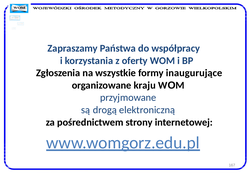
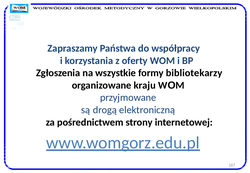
inaugurujące: inaugurujące -> bibliotekarzy (194, 73)
